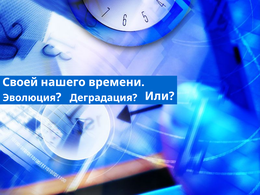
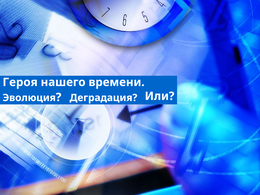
Своей: Своей -> Героя (20, 82)
